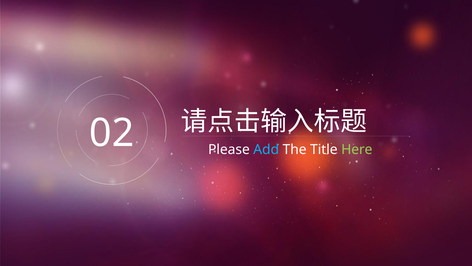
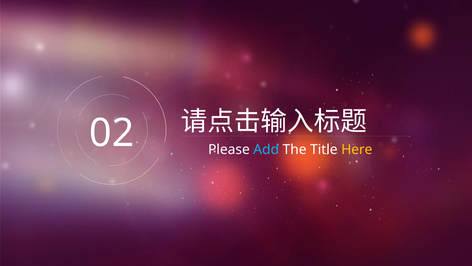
Here colour: light green -> yellow (357, 149)
